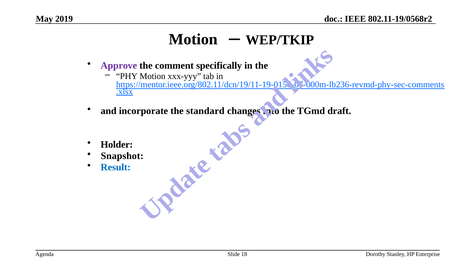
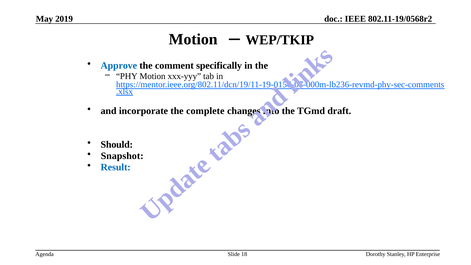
Approve colour: purple -> blue (119, 65)
standard: standard -> complete (205, 111)
Holder: Holder -> Should (117, 144)
